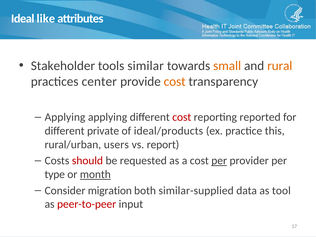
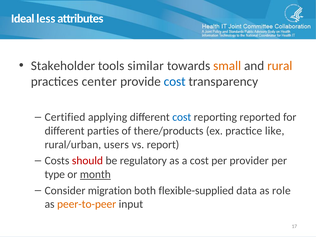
like: like -> less (46, 18)
cost colour: orange -> blue (175, 81)
Applying: Applying -> Certified (65, 117)
cost colour: red -> blue (182, 117)
private: private -> parties (103, 131)
ideal/products: ideal/products -> there/products (169, 131)
this: this -> like (275, 131)
requested: requested -> regulatory (143, 161)
per underline: present -> none (219, 161)
similar-supplied: similar-supplied -> flexible-supplied (196, 191)
tool: tool -> role (281, 191)
peer-to-peer colour: red -> orange (87, 204)
